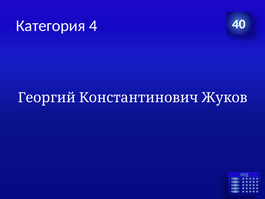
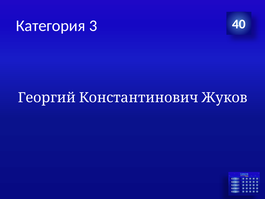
4: 4 -> 3 (93, 26)
